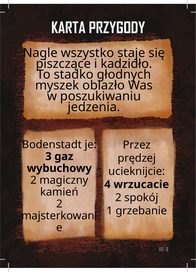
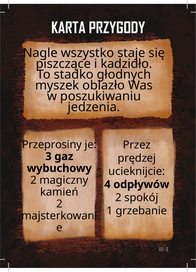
Bodenstadt: Bodenstadt -> Przeprosiny (52, 145)
wrzucacie: wrzucacie -> odpływów (141, 185)
